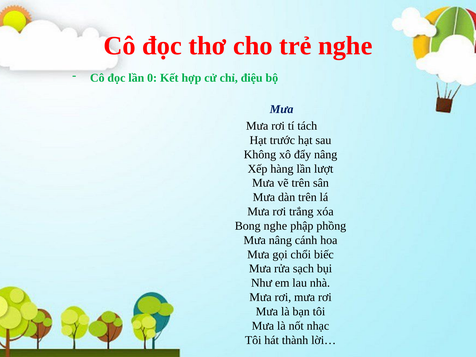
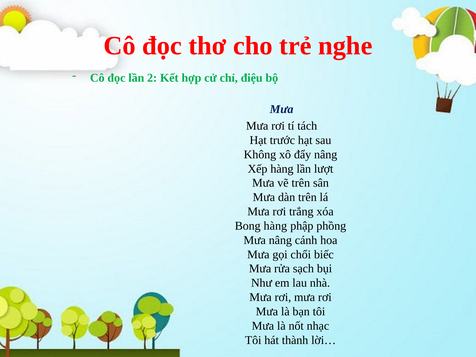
0: 0 -> 2 (152, 78)
Bong nghe: nghe -> hàng (275, 226)
